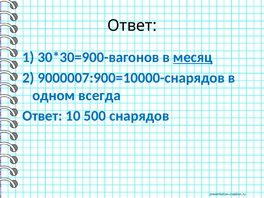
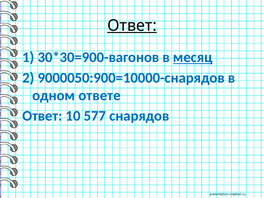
Ответ underline: none -> present (132, 26)
9000007:900=10000-снарядов: 9000007:900=10000-снарядов -> 9000050:900=10000-снарядов (131, 78)
всегда: всегда -> ответе (100, 95)
500: 500 -> 577 (95, 116)
